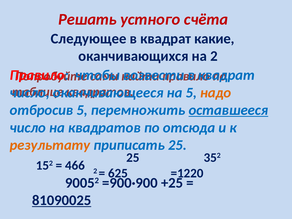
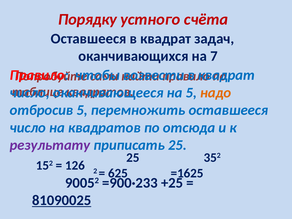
Решать: Решать -> Порядку (88, 19)
Следующее: Следующее -> Оставшееся (89, 39)
какие: какие -> задач (214, 39)
на 2: 2 -> 7 (214, 56)
оставшееся underline: present -> none (228, 110)
результату colour: orange -> purple (50, 145)
466: 466 -> 126 (75, 165)
=1220: =1220 -> =1625 (187, 173)
=900·900: =900·900 -> =900·233 (130, 183)
